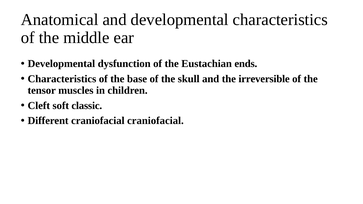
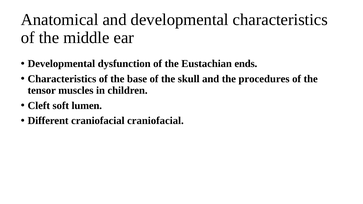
irreversible: irreversible -> procedures (264, 79)
classic: classic -> lumen (87, 106)
